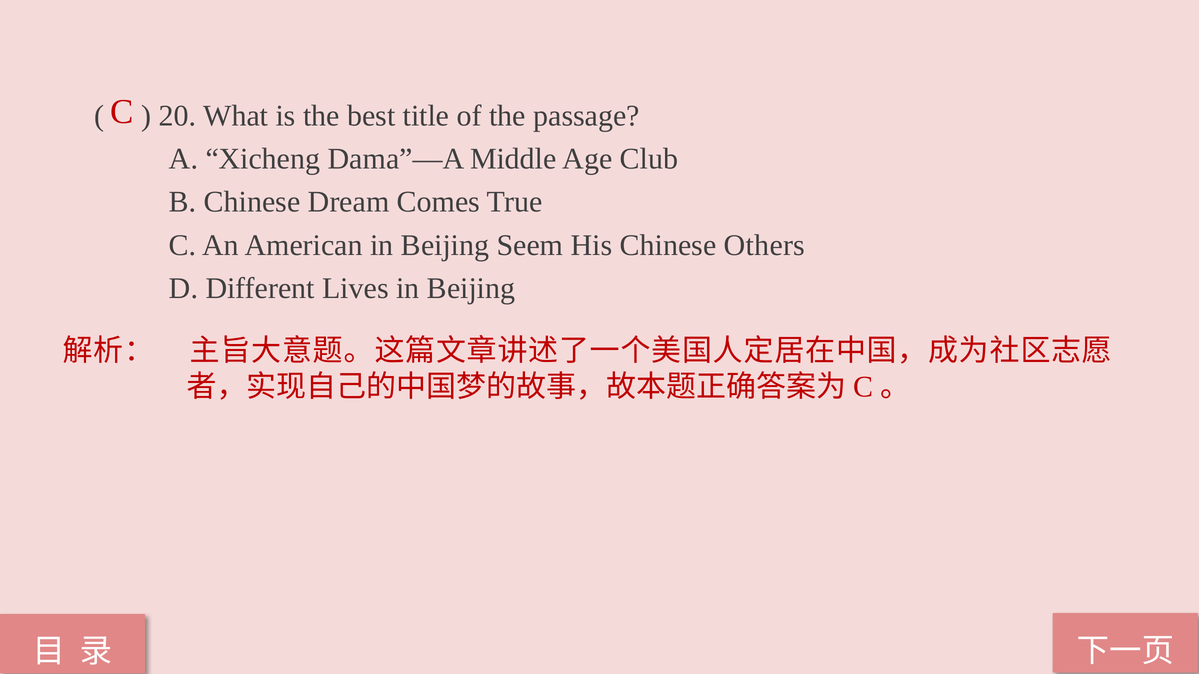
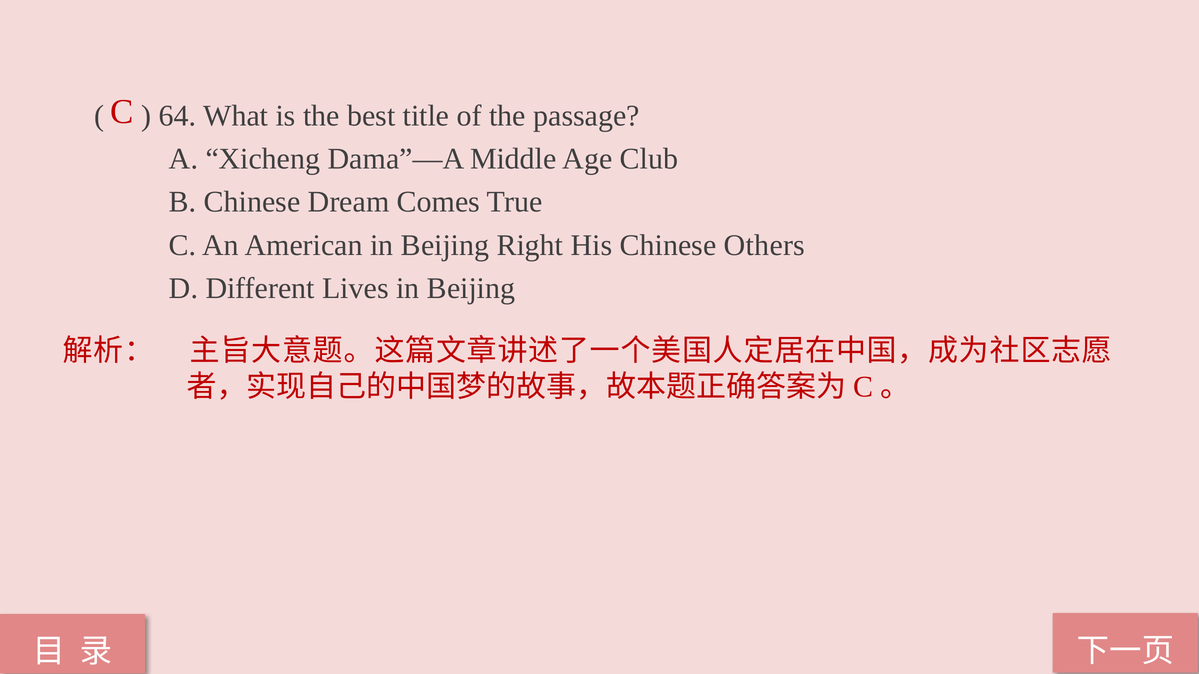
20: 20 -> 64 (178, 116)
Seem: Seem -> Right (530, 245)
